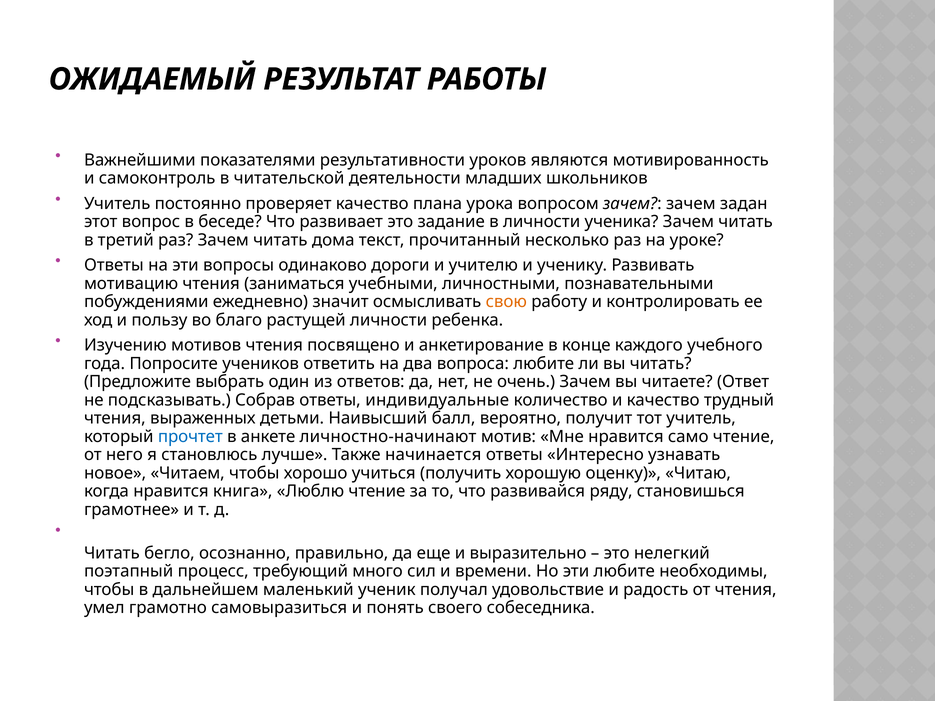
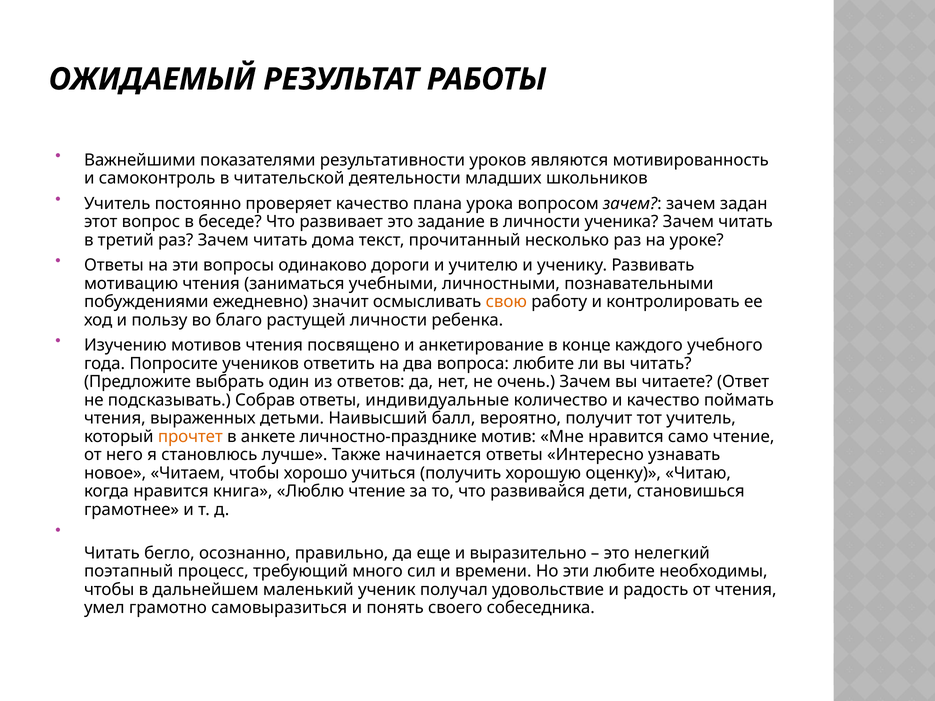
трудный: трудный -> поймать (739, 400)
прочтет colour: blue -> orange (190, 437)
личностно-начинают: личностно-начинают -> личностно-празднике (388, 437)
ряду: ряду -> дети (611, 491)
